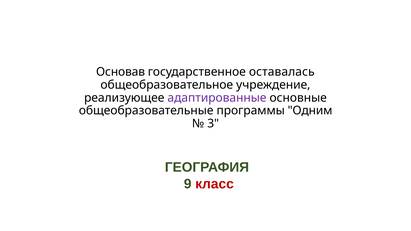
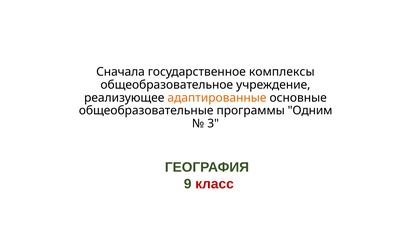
Основав: Основав -> Сначала (121, 72)
оставалась: оставалась -> комплексы (282, 72)
адаптированные colour: purple -> orange (217, 98)
